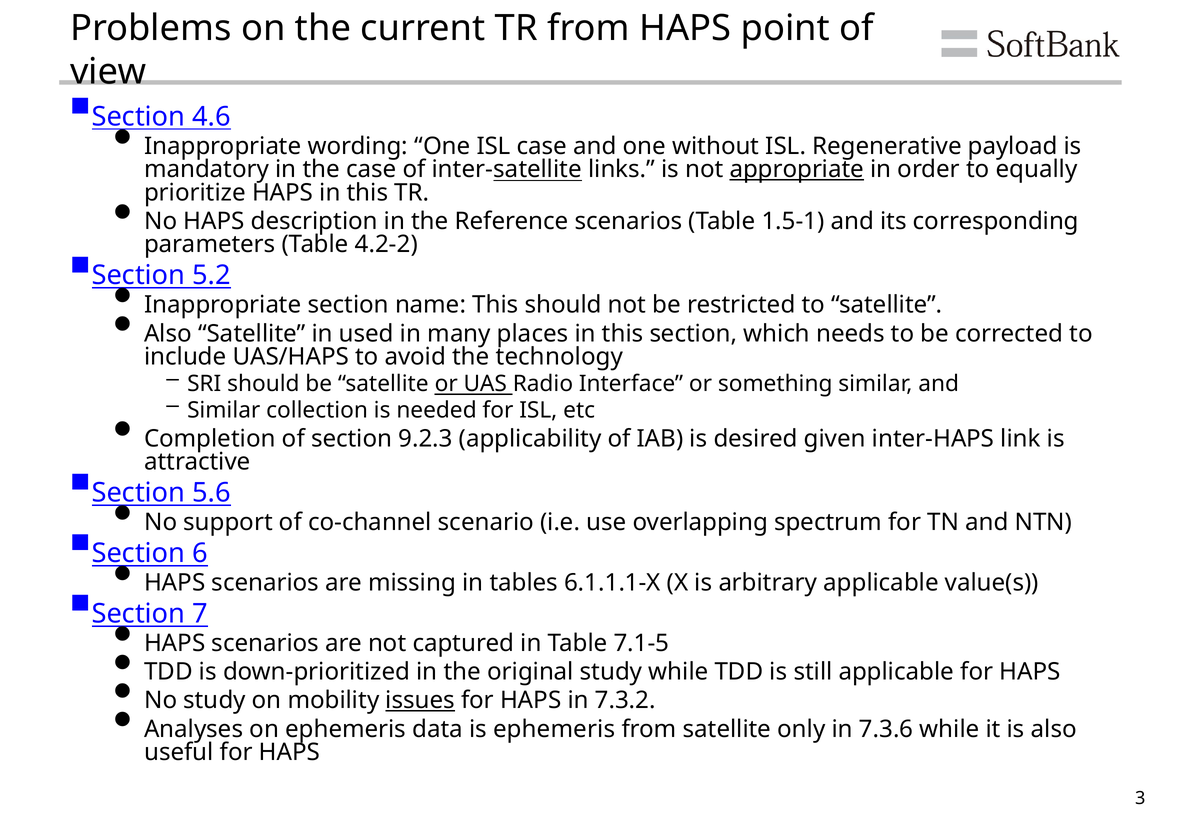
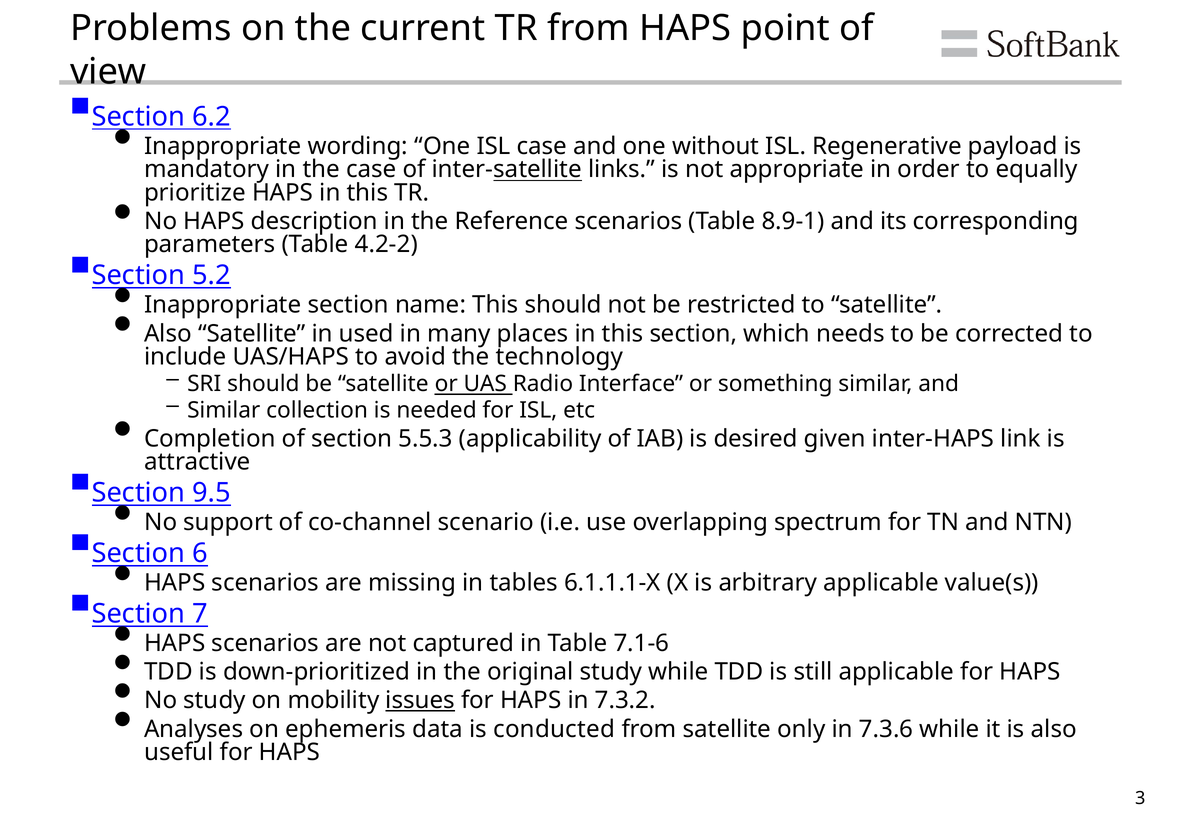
4.6: 4.6 -> 6.2 (211, 117)
appropriate underline: present -> none (797, 169)
1.5-1: 1.5-1 -> 8.9-1 (793, 221)
9.2.3: 9.2.3 -> 5.5.3 (426, 439)
5.6: 5.6 -> 9.5 (211, 493)
7.1-5: 7.1-5 -> 7.1-6 (641, 643)
is ephemeris: ephemeris -> conducted (554, 729)
